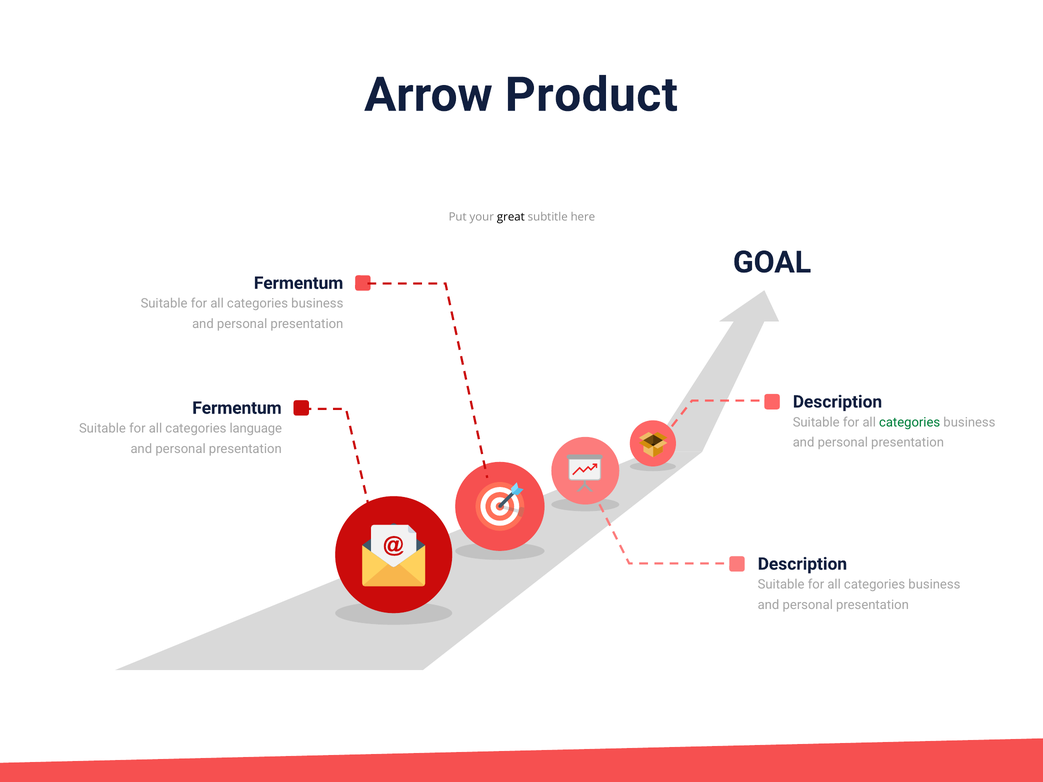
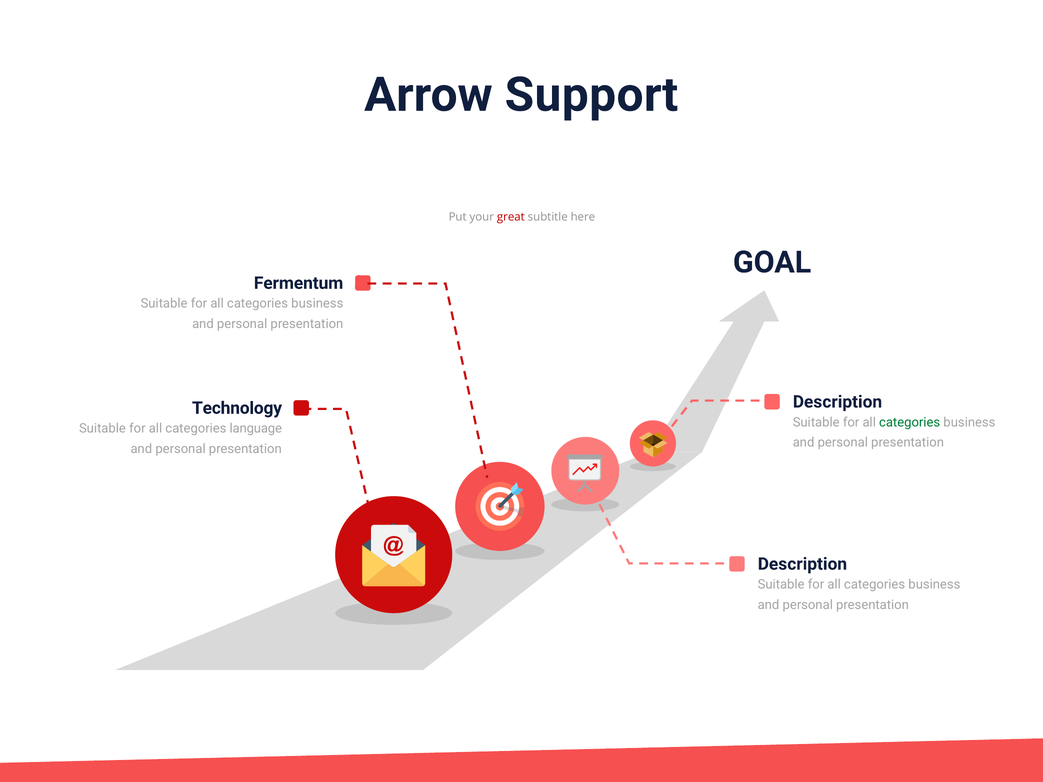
Product: Product -> Support (591, 95)
great colour: black -> red (511, 217)
Fermentum: Fermentum -> Technology (237, 408)
